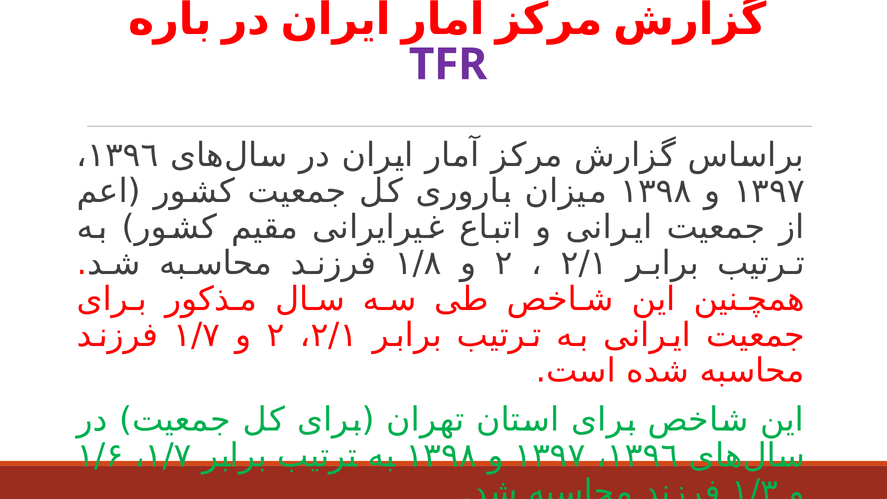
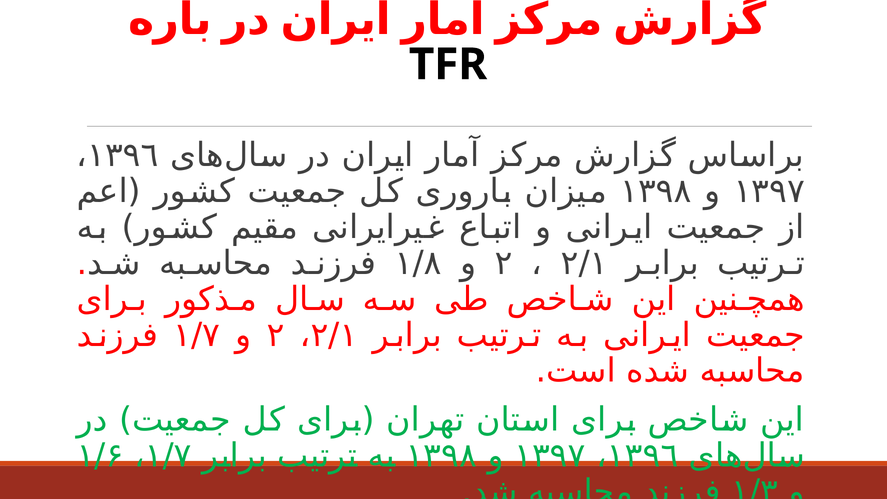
TFR colour: purple -> black (448, 65)
